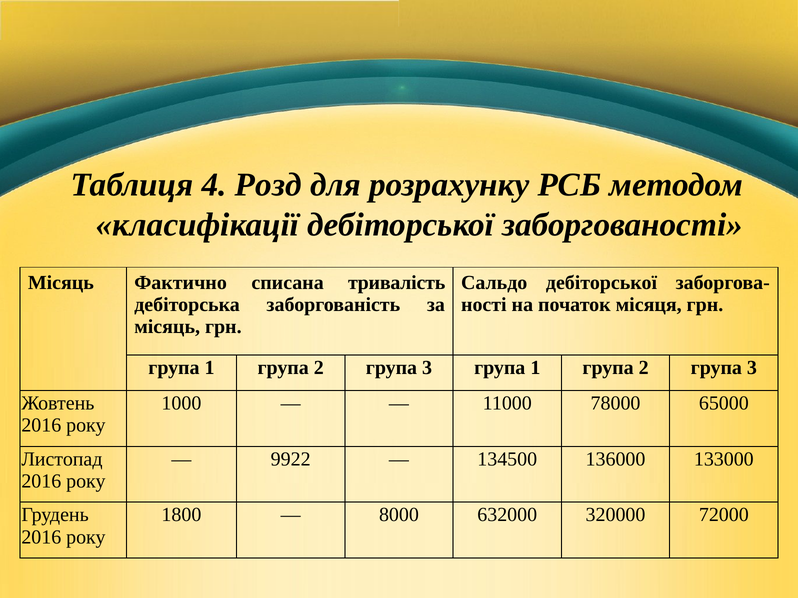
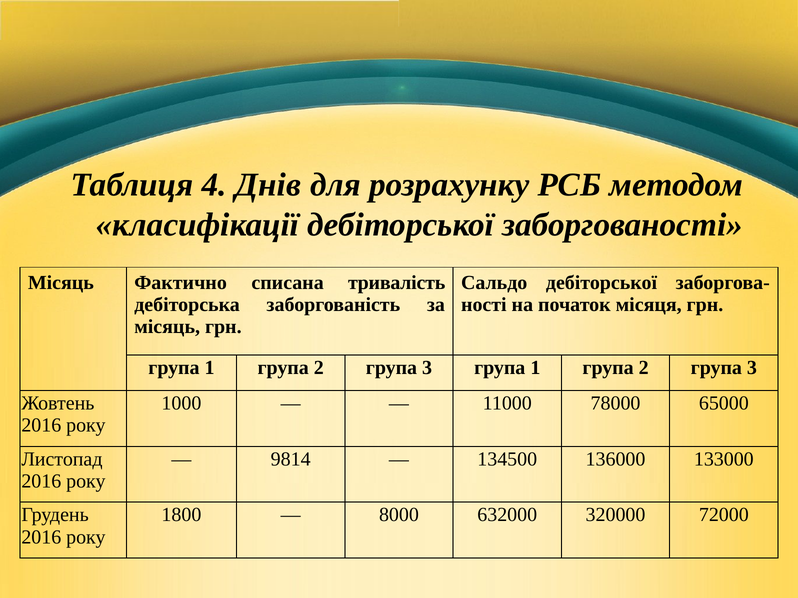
Розд: Розд -> Днів (268, 185)
9922: 9922 -> 9814 (291, 459)
